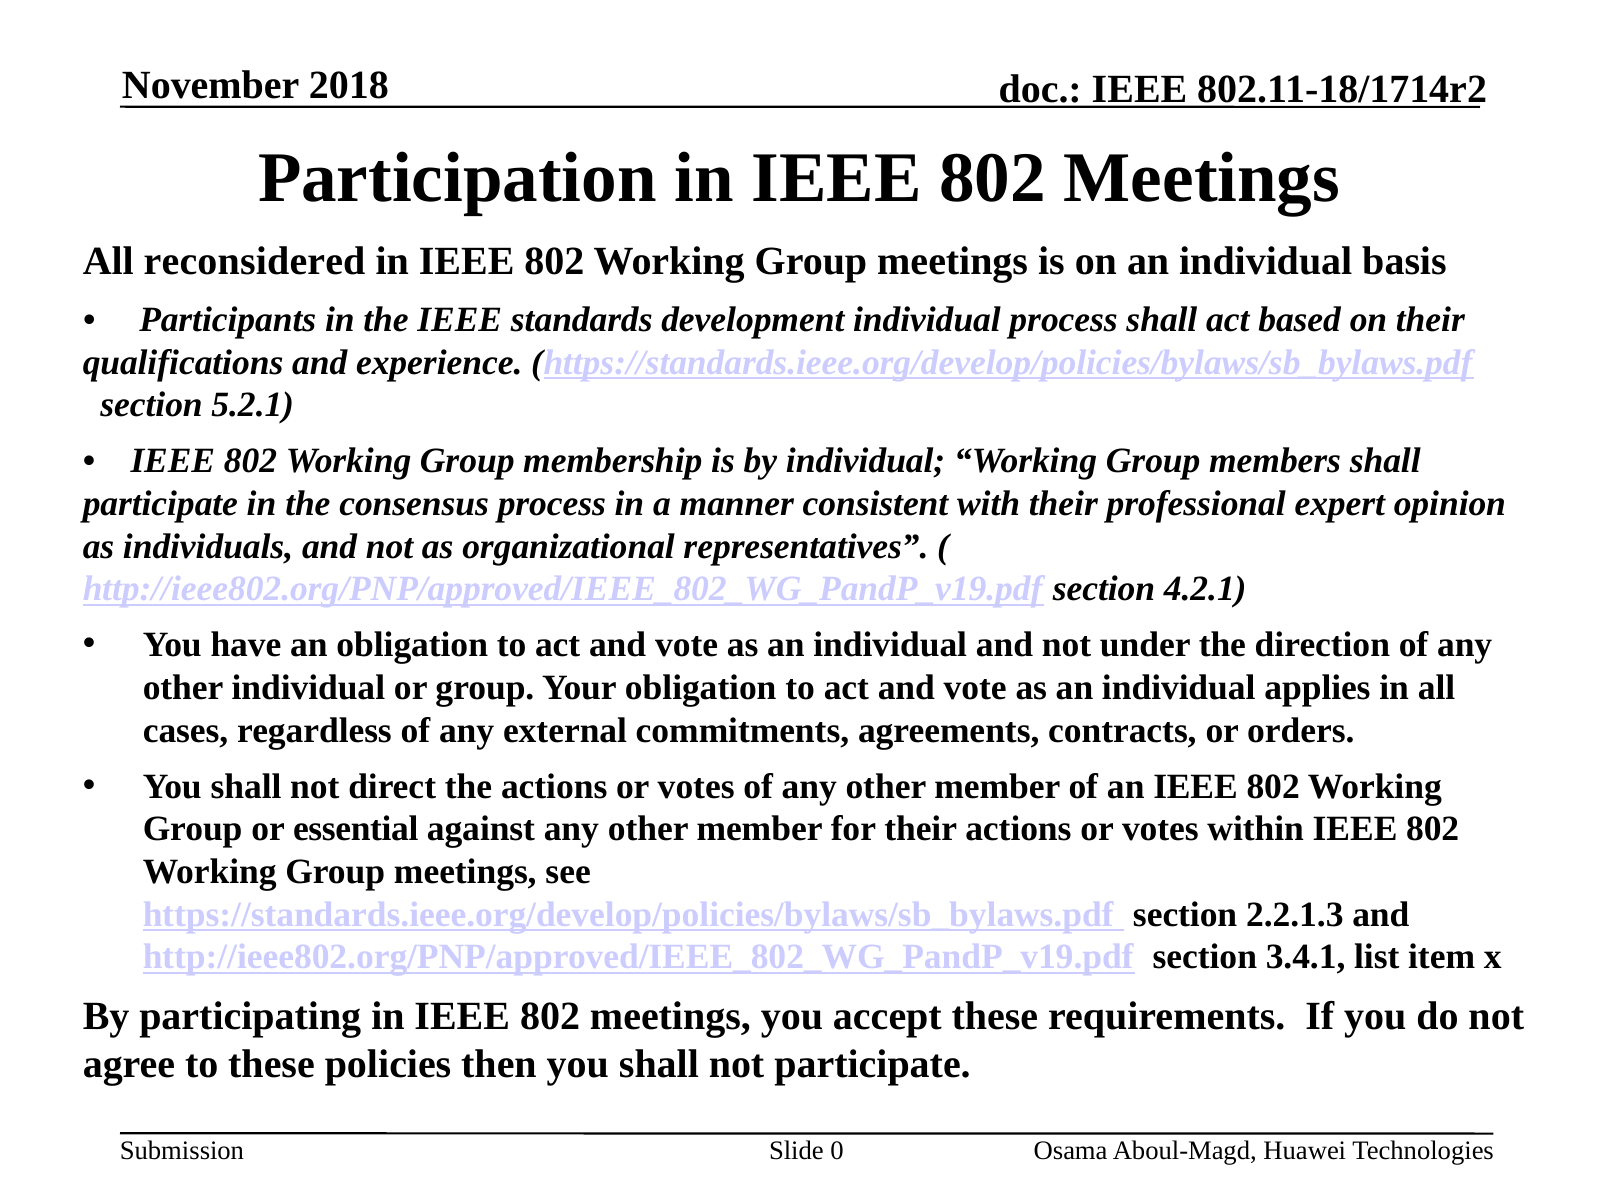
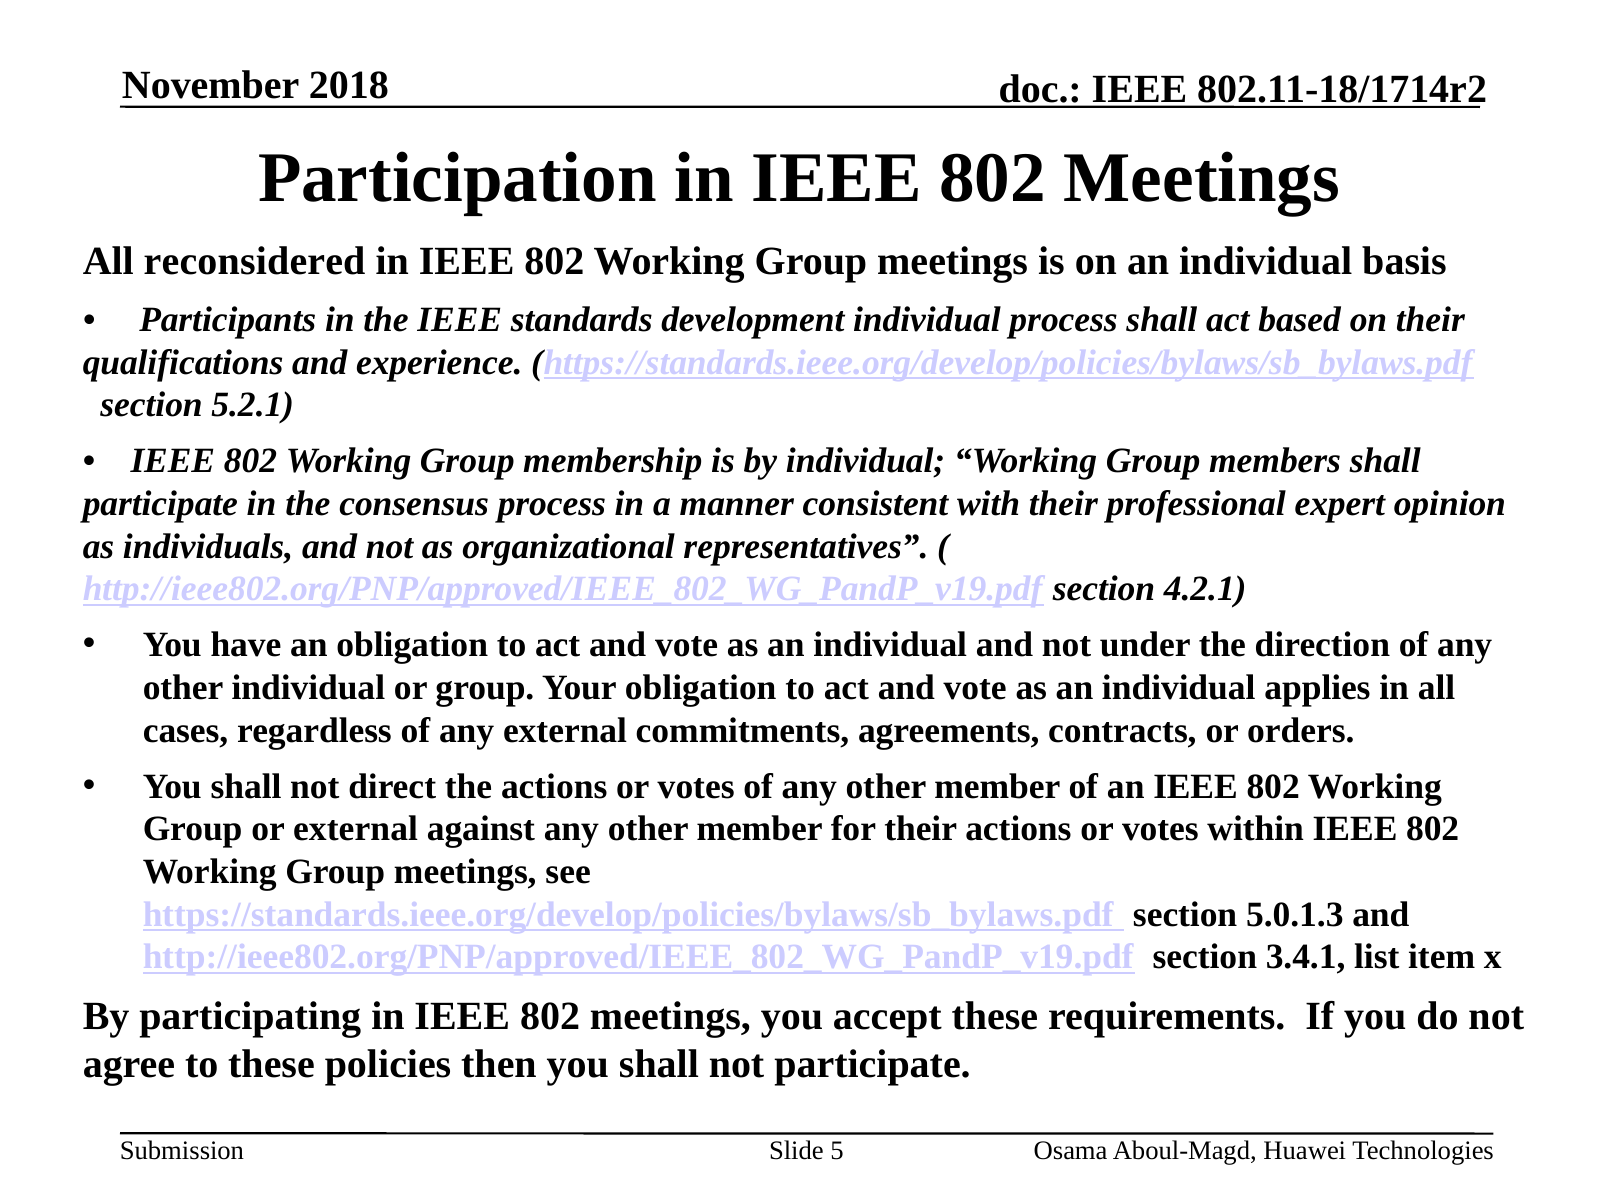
or essential: essential -> external (356, 829)
2.2.1.3: 2.2.1.3 -> 5.0.1.3 (1295, 914)
0: 0 -> 5 (837, 1151)
